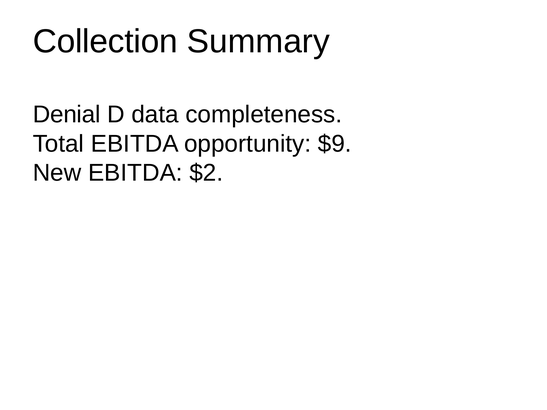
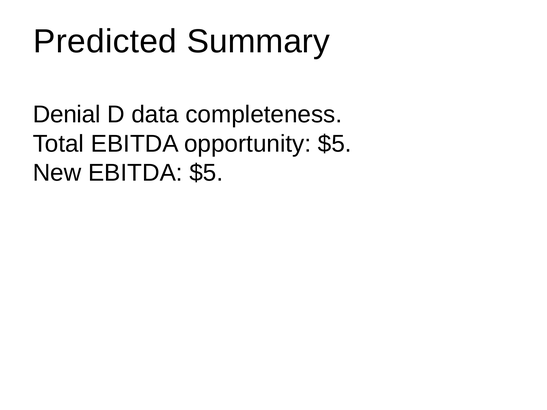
Collection: Collection -> Predicted (105, 42)
opportunity $9: $9 -> $5 (335, 144)
EBITDA $2: $2 -> $5 (206, 173)
